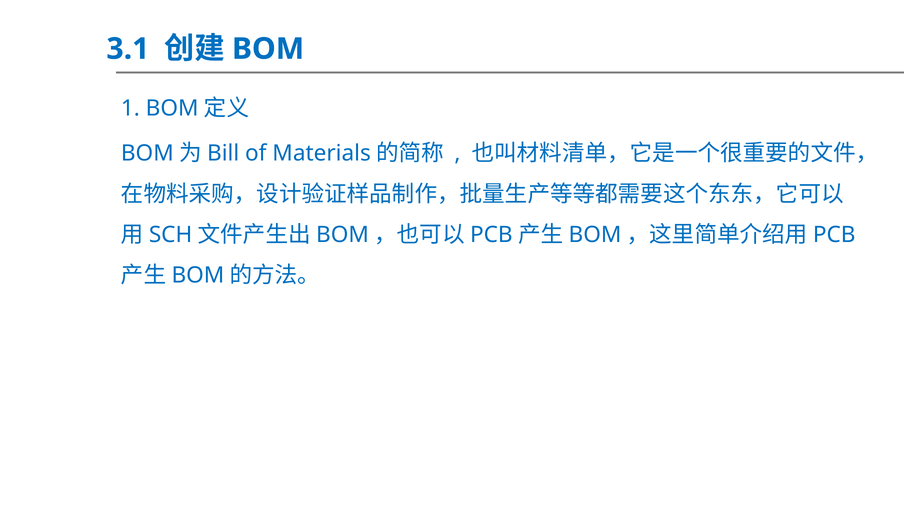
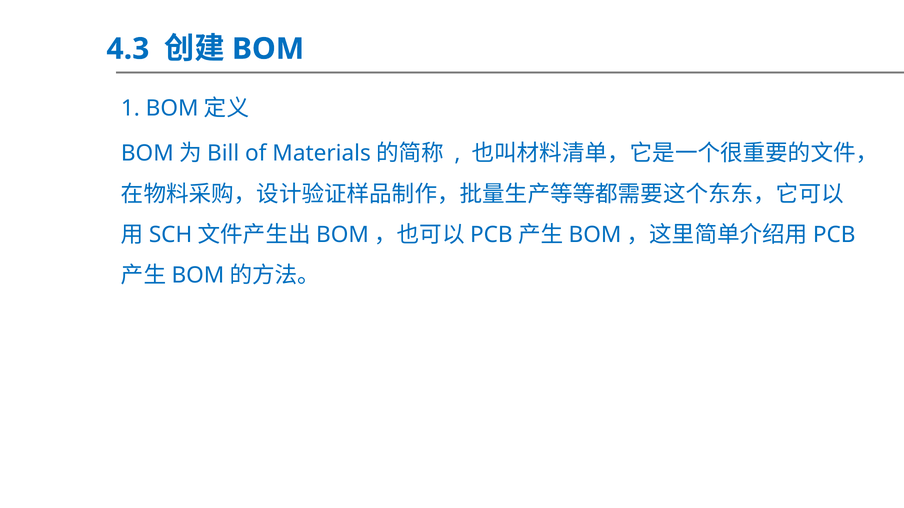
3.1: 3.1 -> 4.3 (128, 49)
